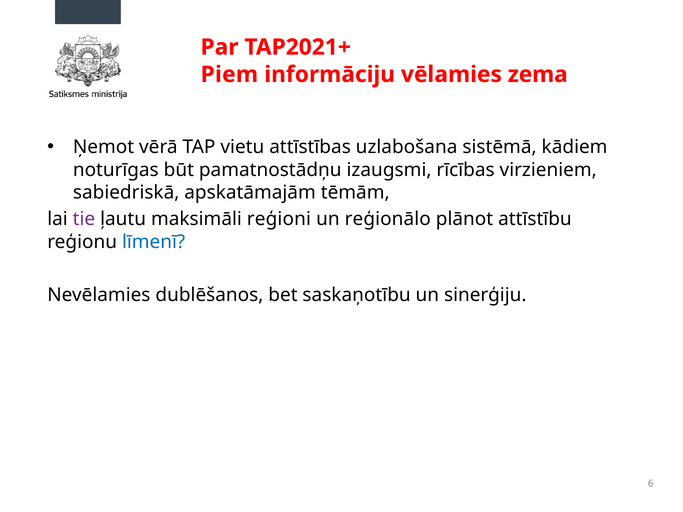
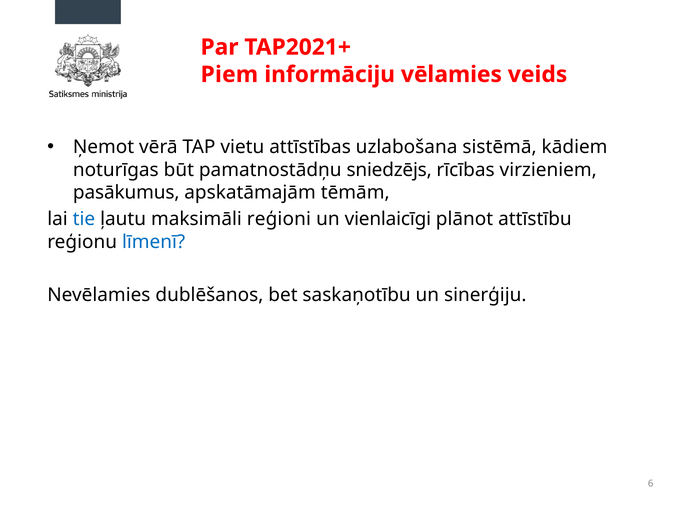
zema: zema -> veids (538, 75)
izaugsmi: izaugsmi -> sniedzējs (389, 170)
sabiedriskā: sabiedriskā -> pasākumus (126, 193)
tie colour: purple -> blue (84, 219)
reģionālo: reģionālo -> vienlaicīgi (388, 219)
